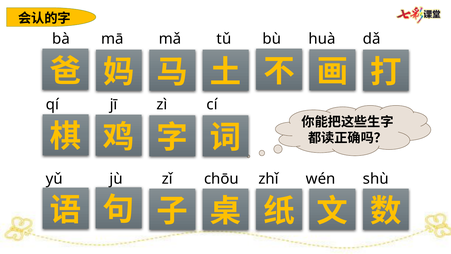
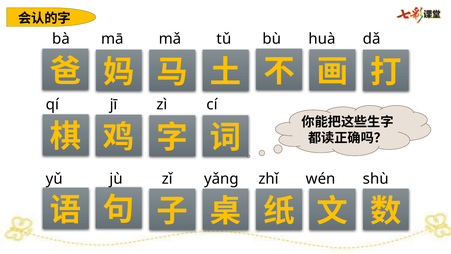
chōu: chōu -> yǎng (221, 179)
